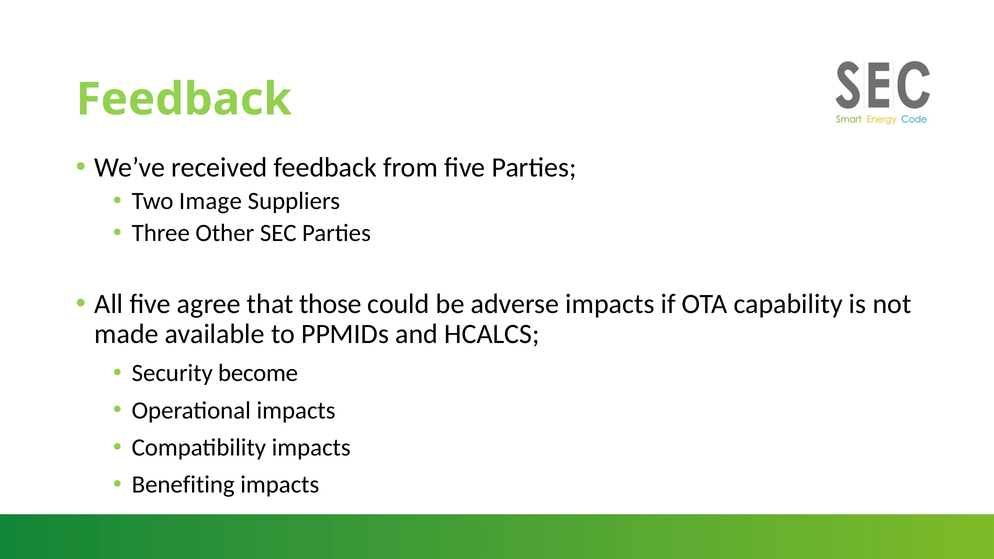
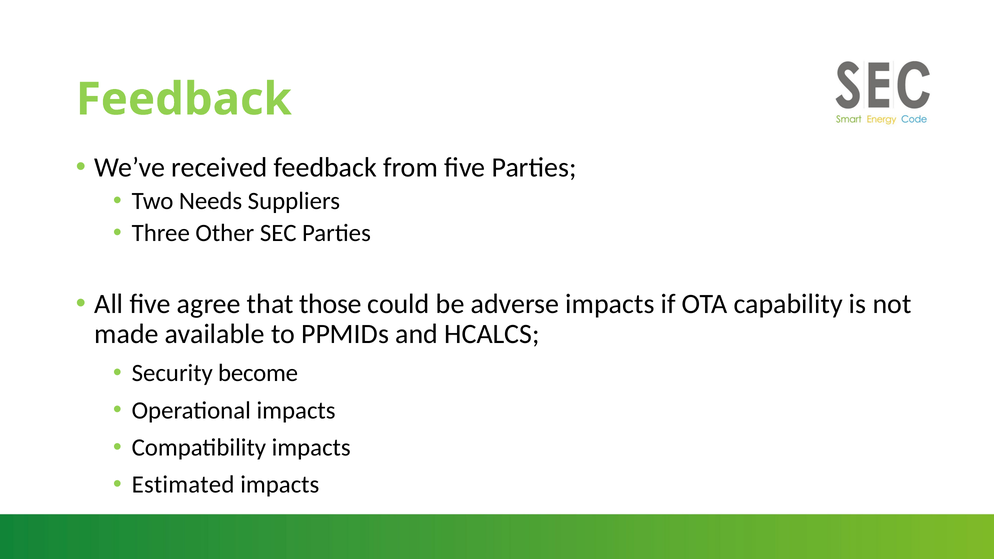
Image: Image -> Needs (211, 201)
Benefiting: Benefiting -> Estimated (183, 485)
